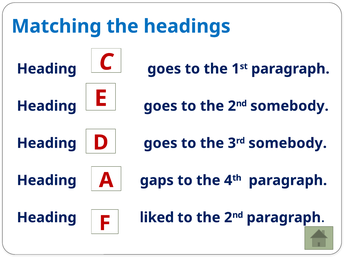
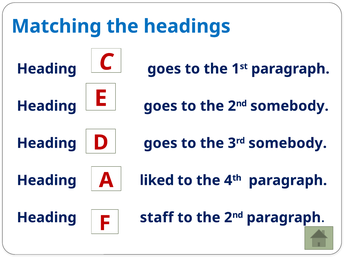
gaps: gaps -> liked (157, 180)
liked: liked -> staff (157, 218)
